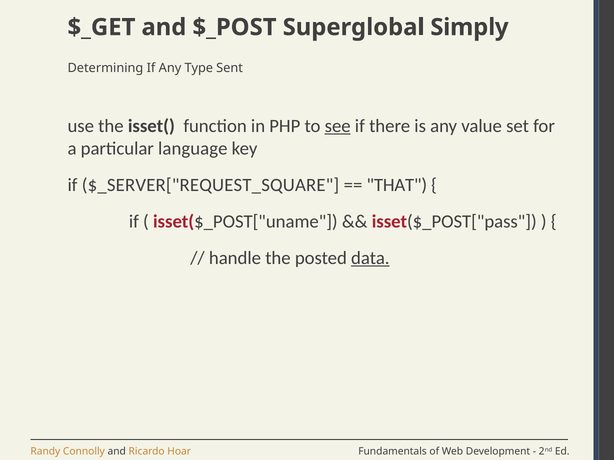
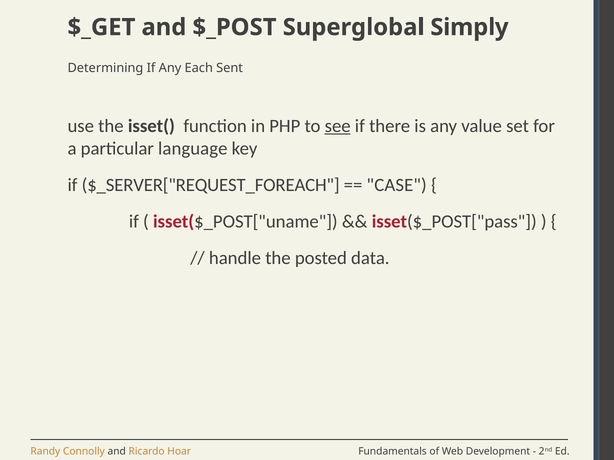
Type: Type -> Each (199, 68)
$_SERVER["REQUEST_SQUARE: $_SERVER["REQUEST_SQUARE -> $_SERVER["REQUEST_FOREACH (211, 185)
THAT: THAT -> CASE (397, 185)
data underline: present -> none (370, 258)
